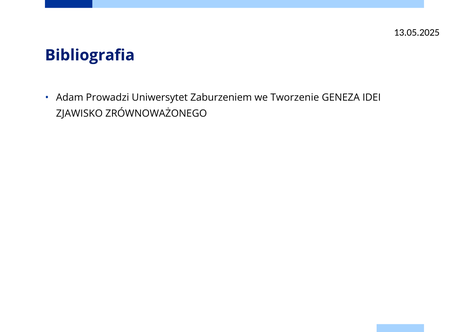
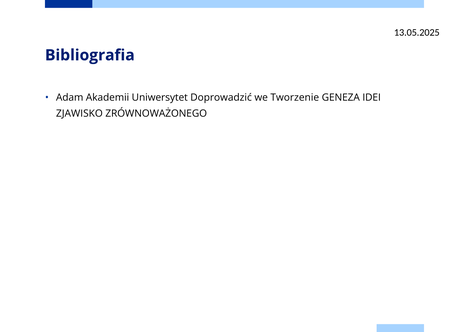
Prowadzi: Prowadzi -> Akademii (108, 98)
Zaburzeniem: Zaburzeniem -> Doprowadzić (221, 98)
